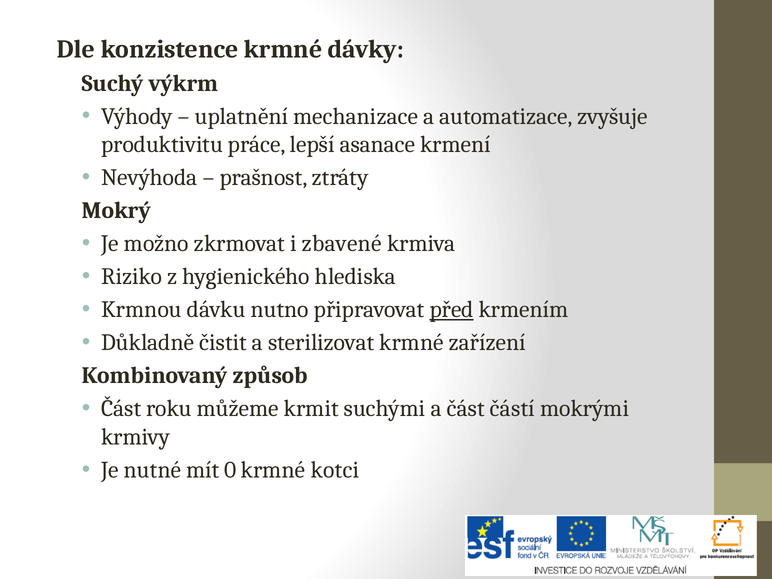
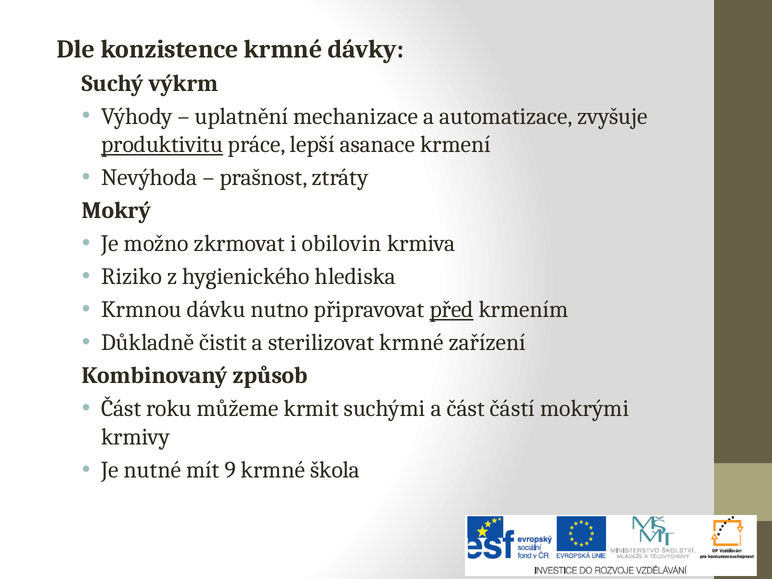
produktivitu underline: none -> present (162, 145)
zbavené: zbavené -> obilovin (342, 244)
0: 0 -> 9 (230, 470)
kotci: kotci -> škola (335, 470)
